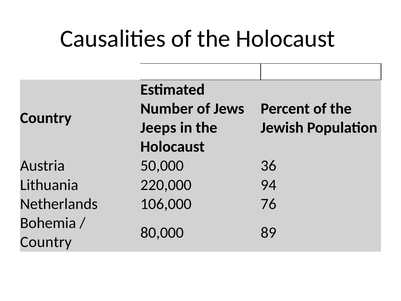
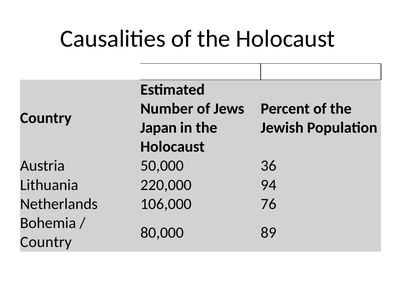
Jeeps: Jeeps -> Japan (159, 128)
